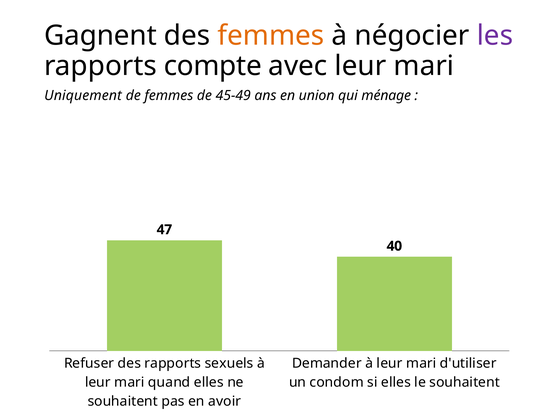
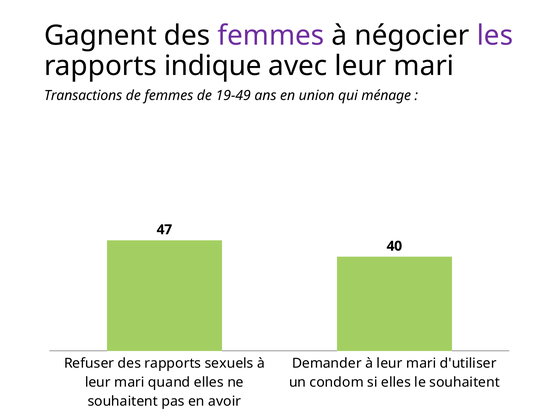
femmes colour: orange -> purple (271, 35)
compte: compte -> indique (213, 66)
Uniquement: Uniquement -> Transactions (83, 95)
45-49: 45-49 -> 19-49 (233, 95)
